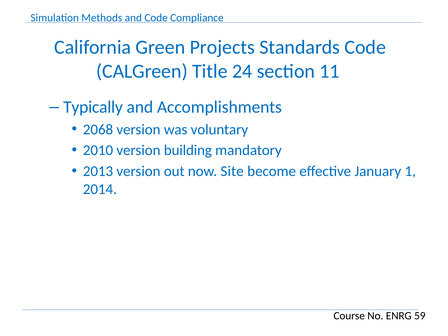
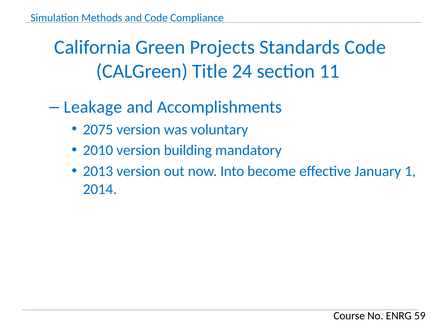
Typically: Typically -> Leakage (93, 107)
2068: 2068 -> 2075 (98, 129)
Site: Site -> Into (232, 171)
